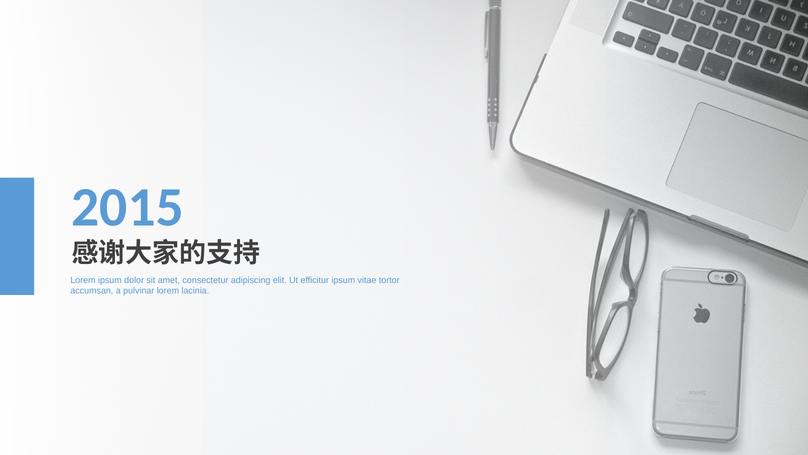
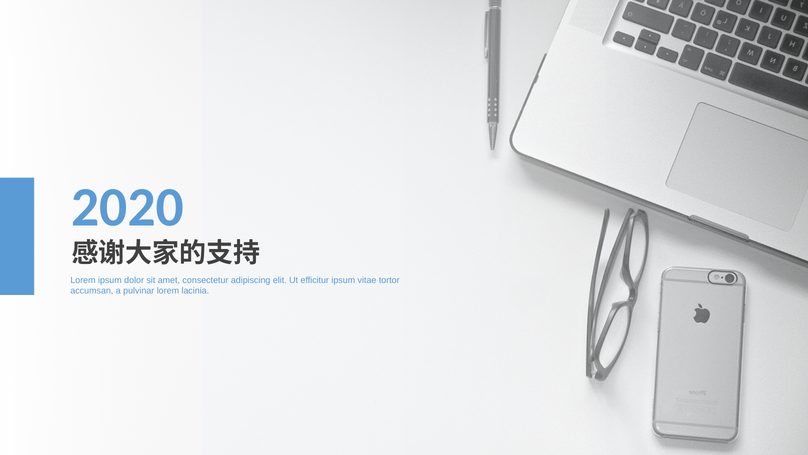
2015: 2015 -> 2020 (128, 207)
